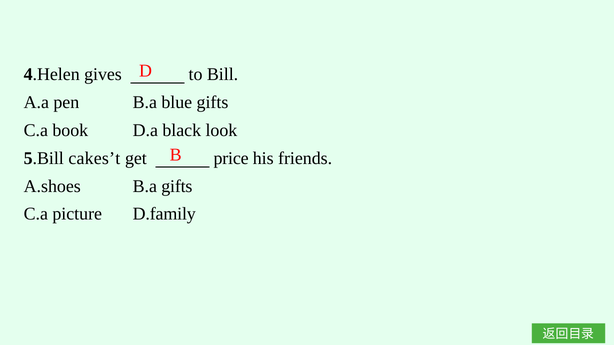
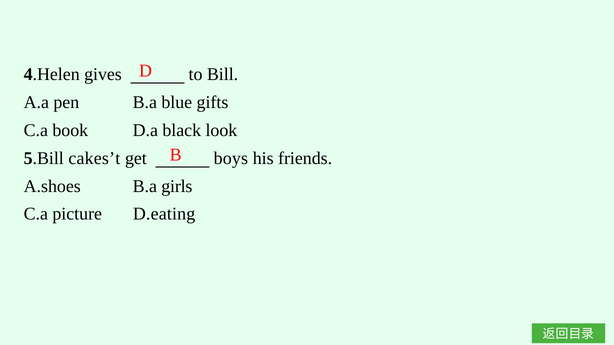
price: price -> boys (231, 158)
B.a gifts: gifts -> girls (177, 186)
D.family: D.family -> D.eating (164, 214)
